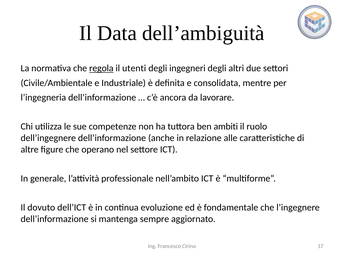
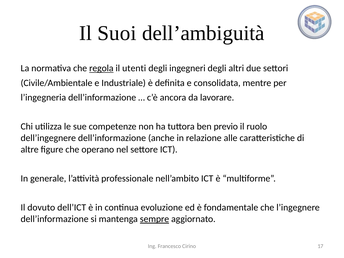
Data: Data -> Suoi (117, 33)
ambiti: ambiti -> previo (226, 126)
sempre underline: none -> present (155, 219)
